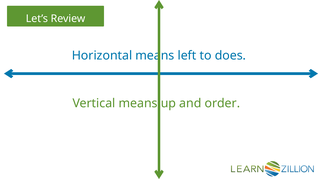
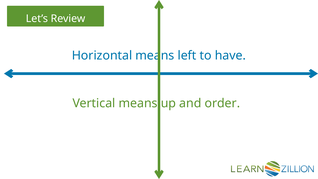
does: does -> have (230, 56)
